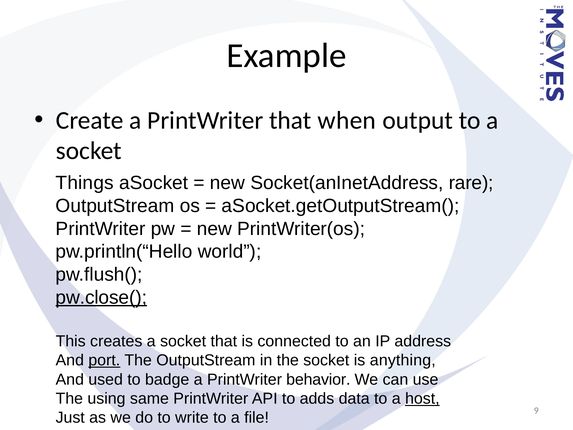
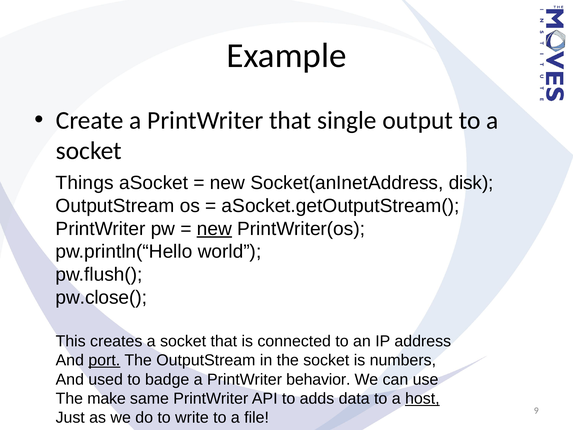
when: when -> single (347, 120)
rare: rare -> disk (471, 183)
new underline: none -> present (214, 229)
pw.close( underline: present -> none (101, 297)
anything: anything -> numbers (403, 360)
using: using -> make (107, 398)
